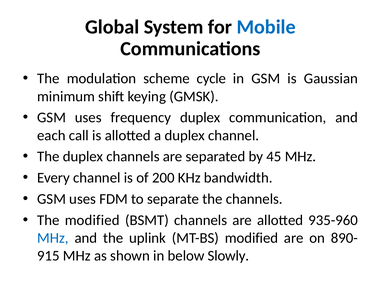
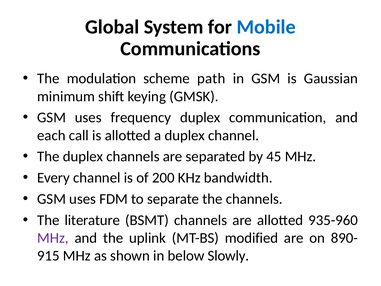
cycle: cycle -> path (211, 79)
The modified: modified -> literature (92, 220)
MHz colour: blue -> purple (53, 238)
